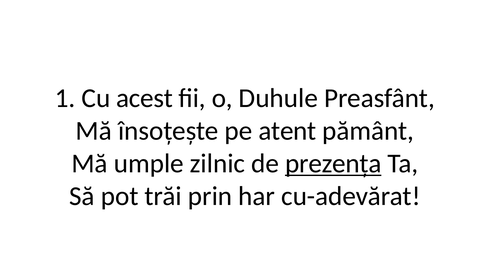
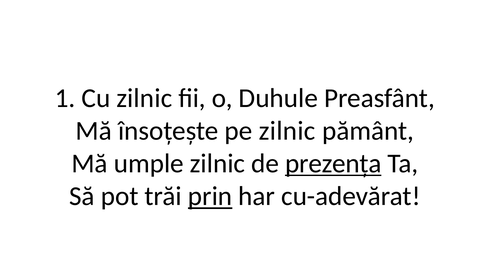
Cu acest: acest -> zilnic (144, 98)
pe atent: atent -> zilnic (287, 131)
prin underline: none -> present (210, 196)
